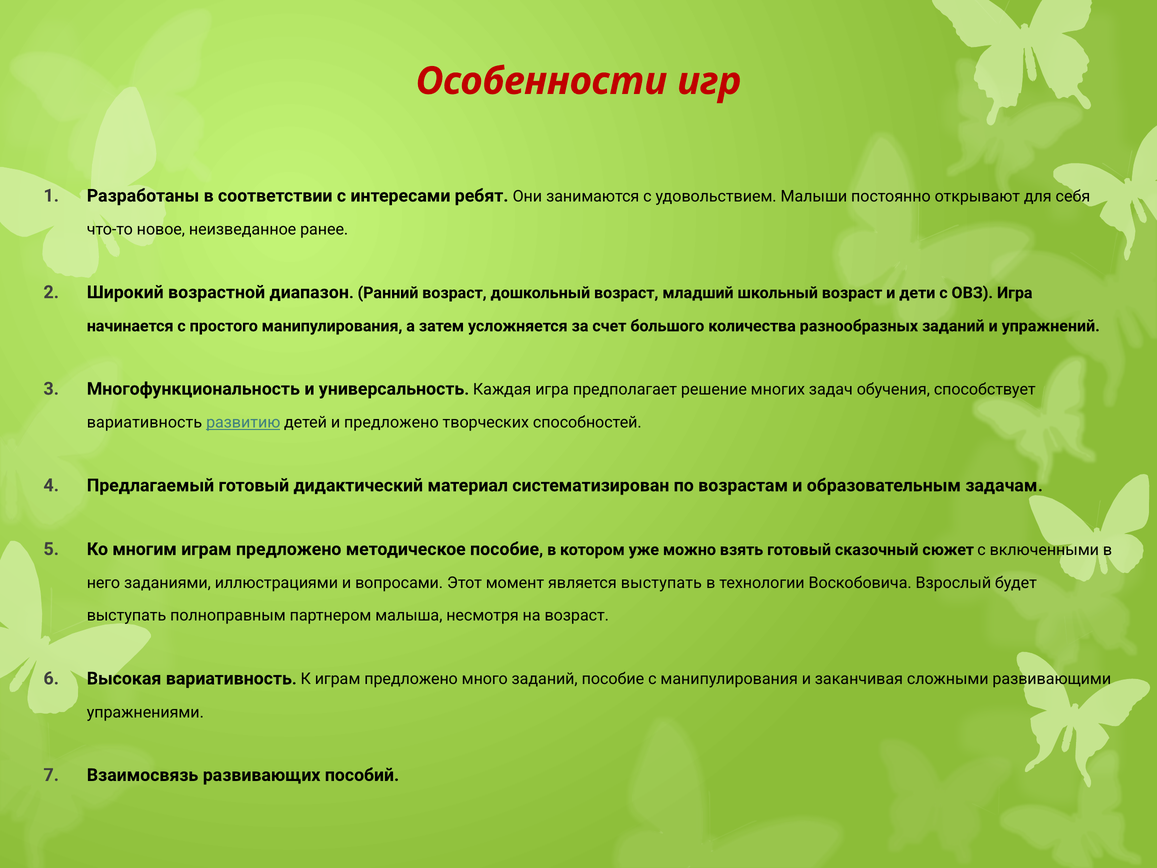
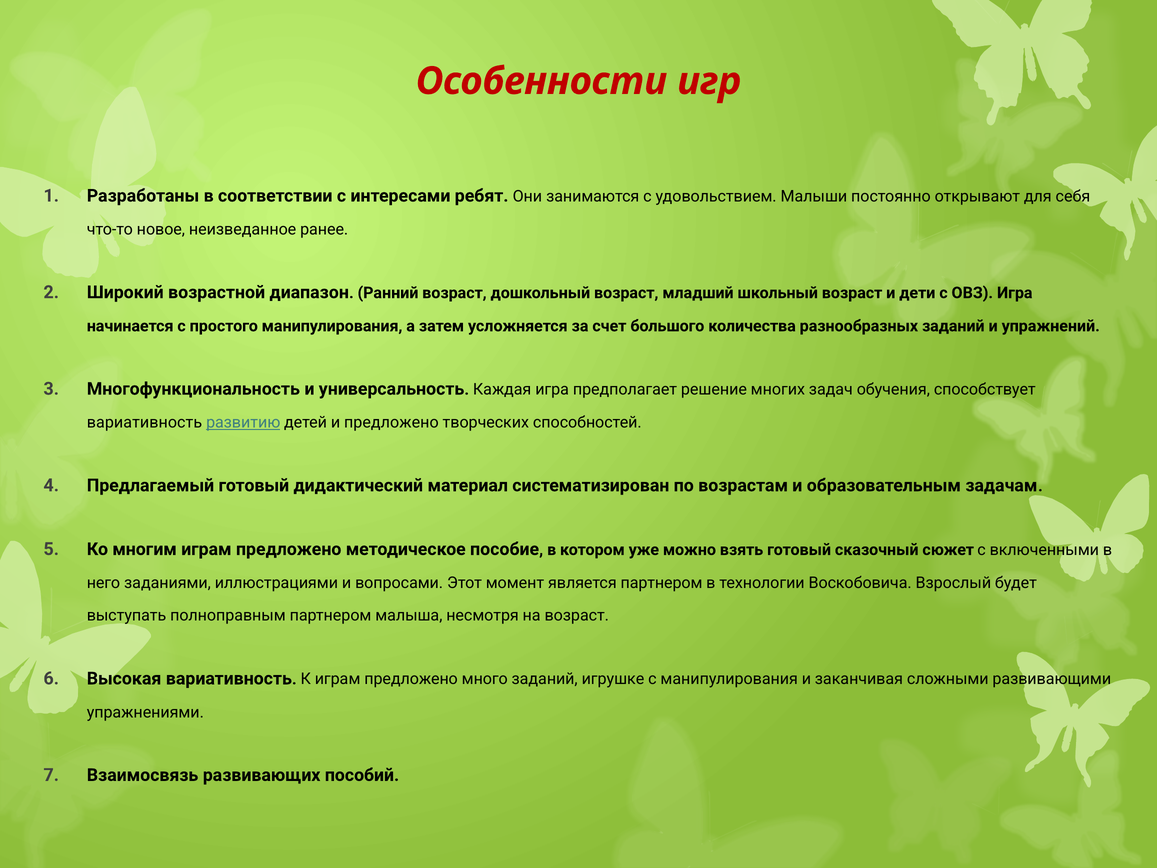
является выступать: выступать -> партнером (662, 583)
заданий пособие: пособие -> игрушке (613, 679)
